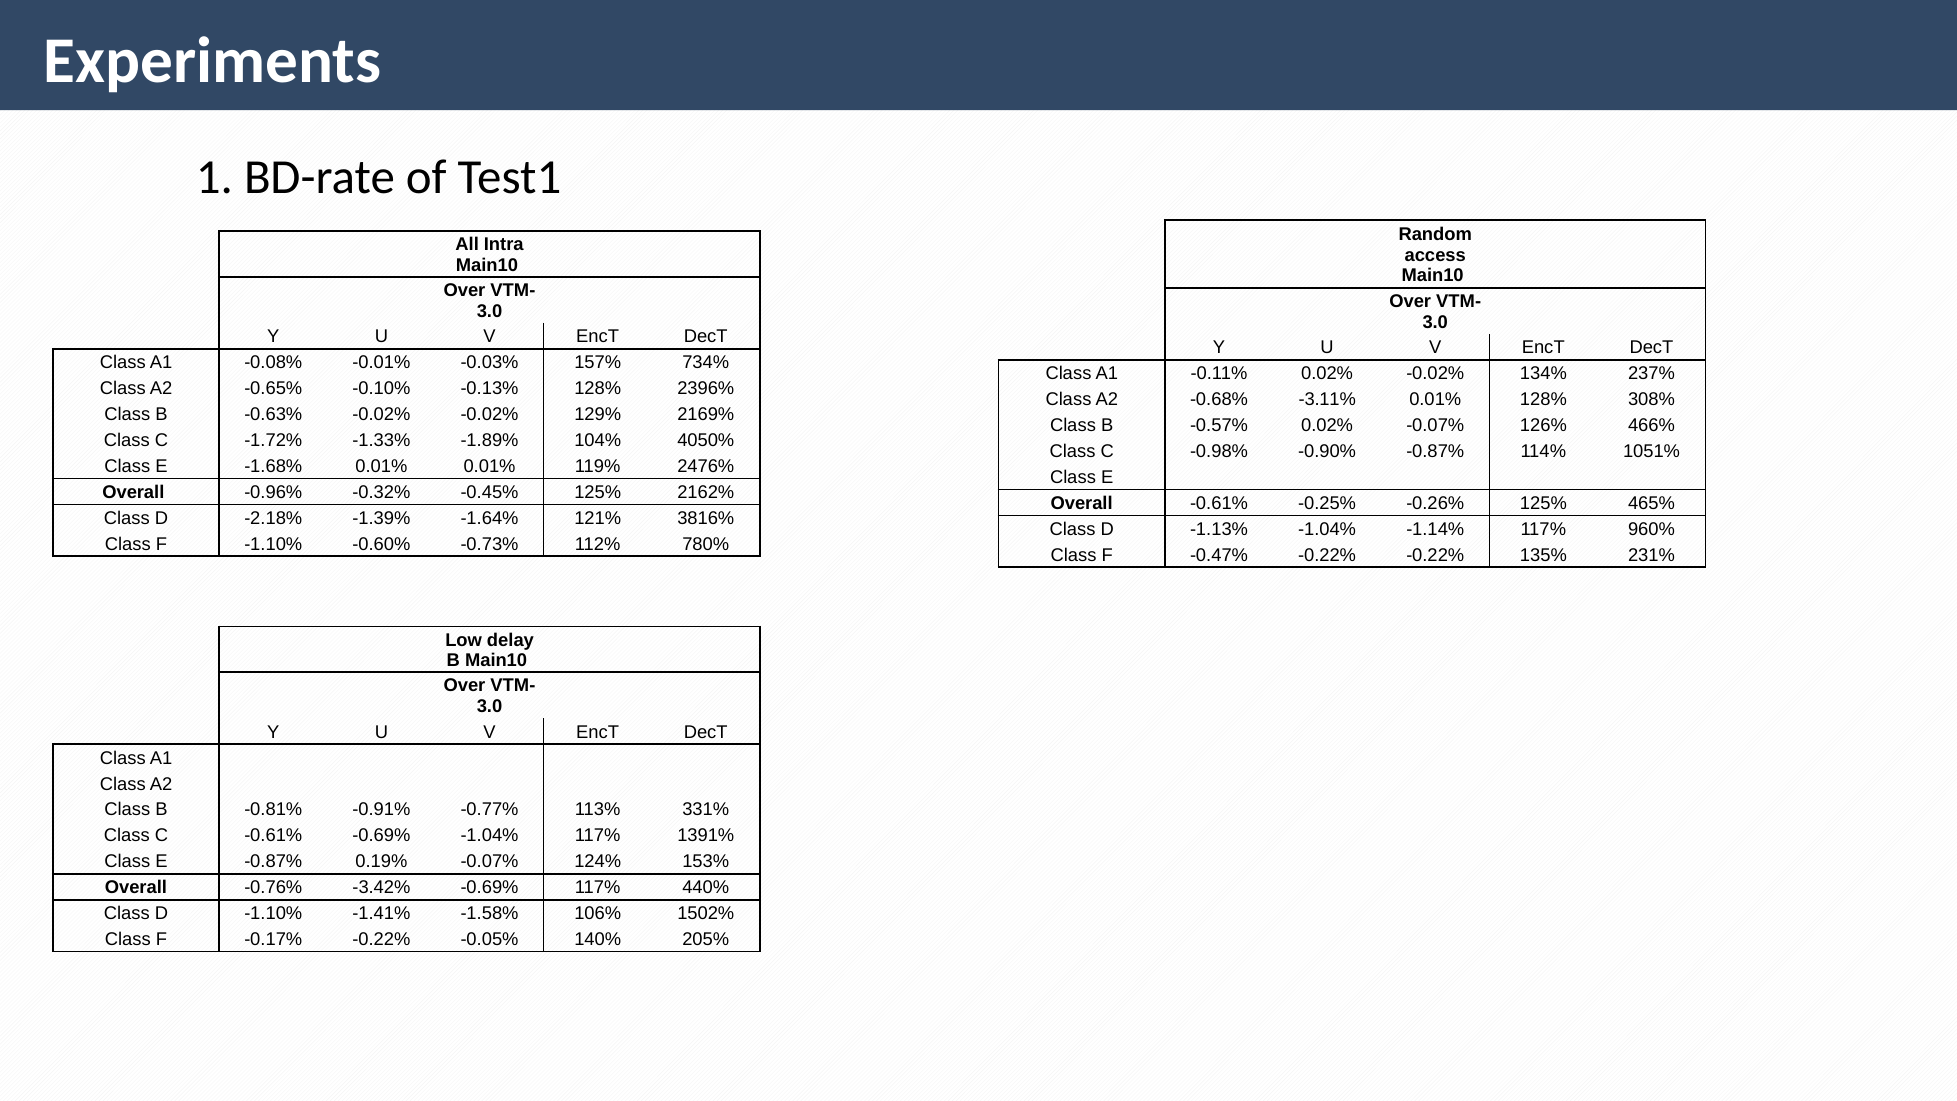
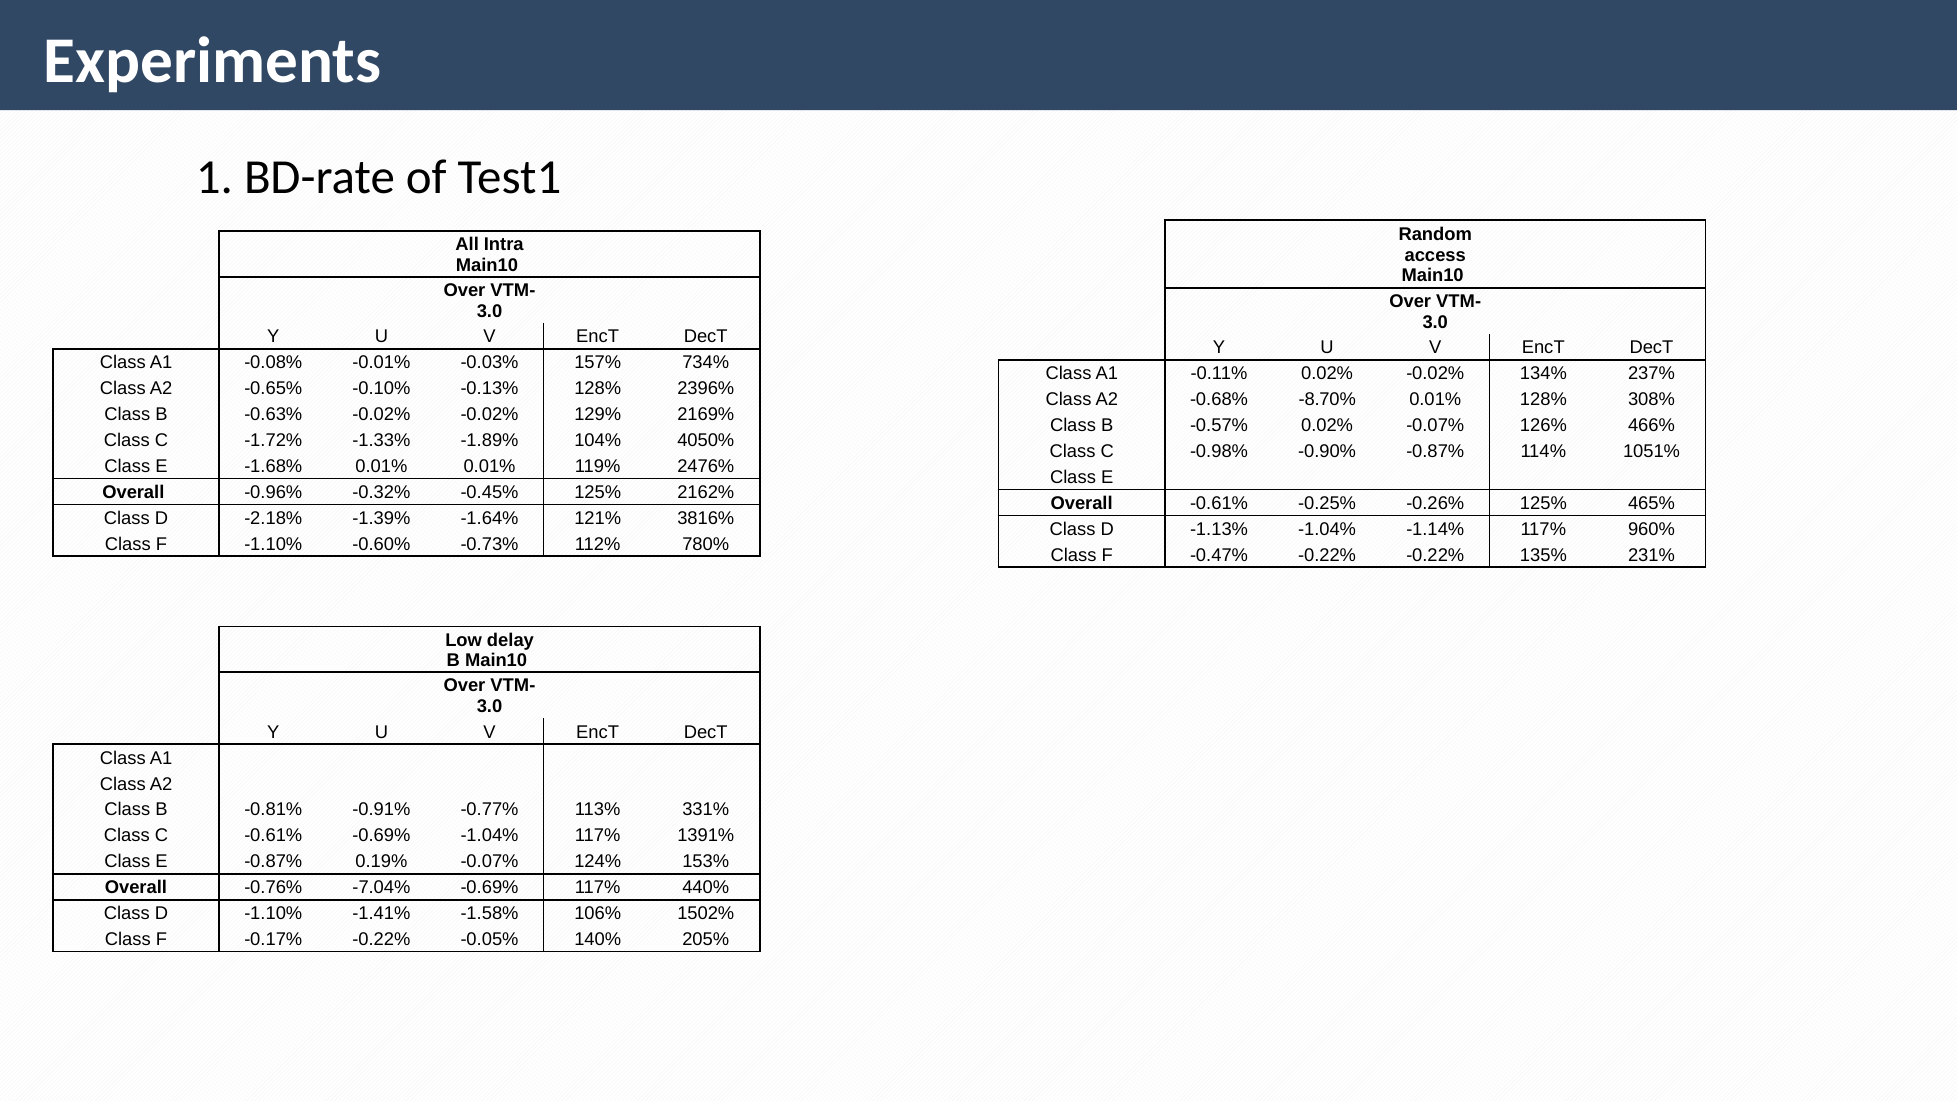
-3.11%: -3.11% -> -8.70% (1327, 400)
-3.42%: -3.42% -> -7.04% (381, 888)
